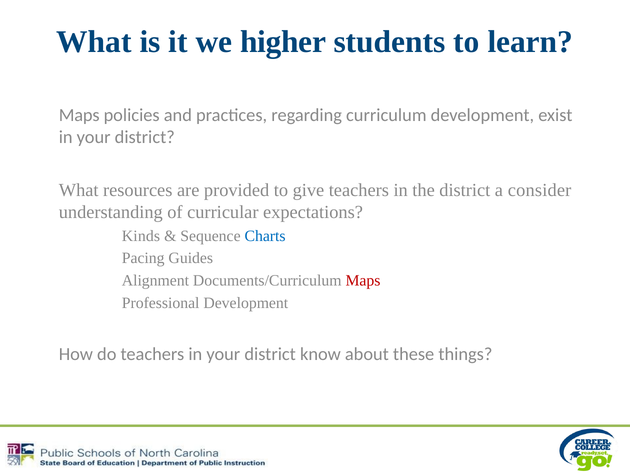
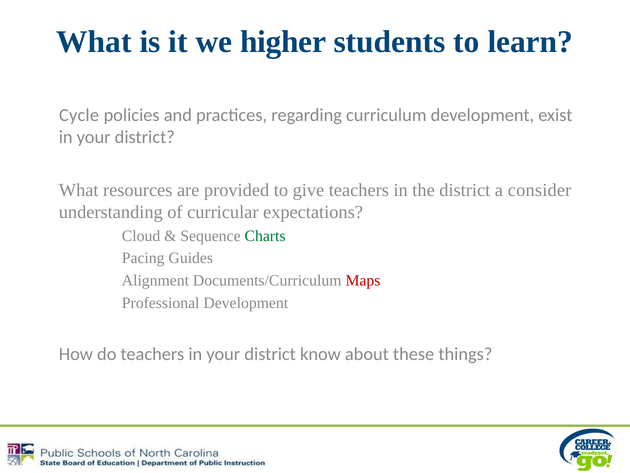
Maps: Maps -> Cycle (79, 115)
Kinds: Kinds -> Cloud (141, 236)
Charts colour: blue -> green (265, 236)
